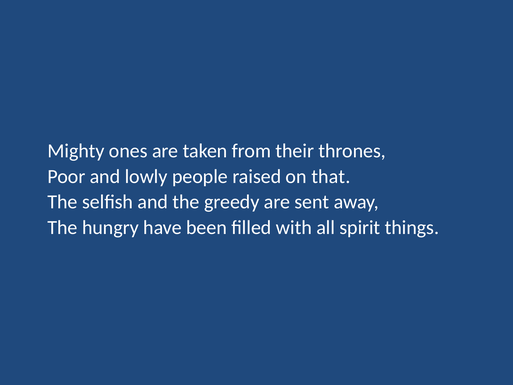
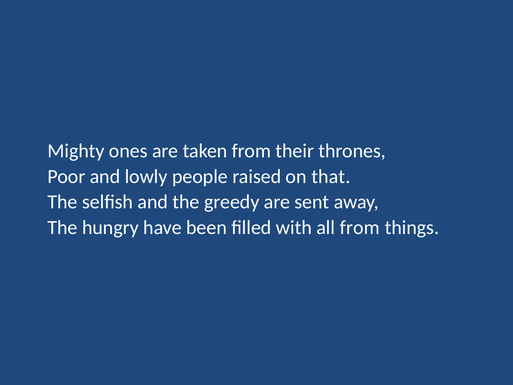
all spirit: spirit -> from (360, 227)
